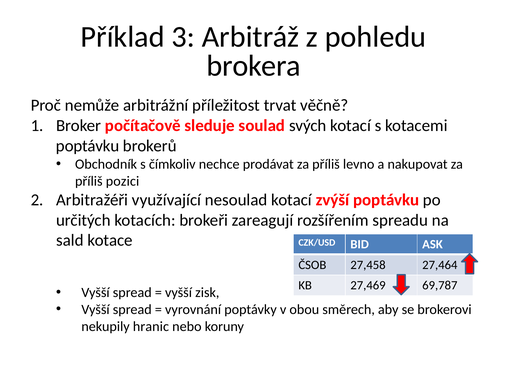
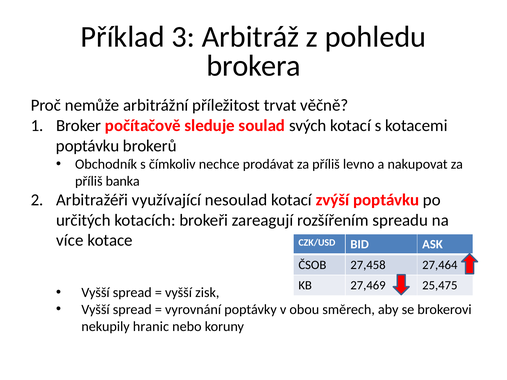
pozici: pozici -> banka (123, 181)
sald: sald -> více (70, 241)
69,787: 69,787 -> 25,475 (440, 286)
